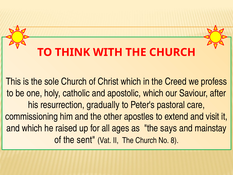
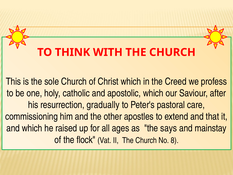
visit: visit -> that (212, 116)
sent: sent -> flock (86, 140)
